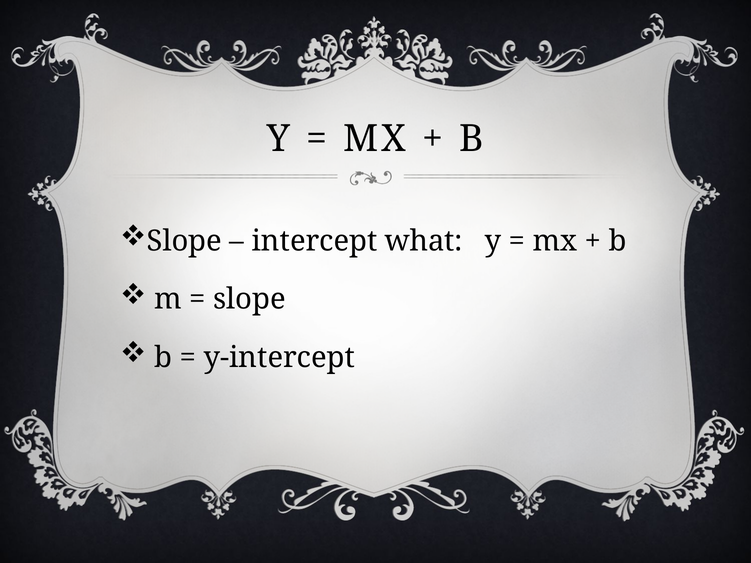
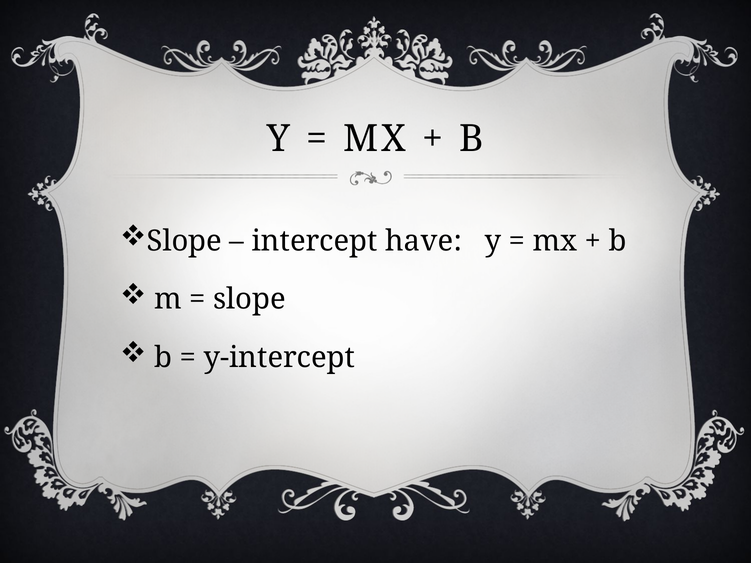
what: what -> have (424, 241)
